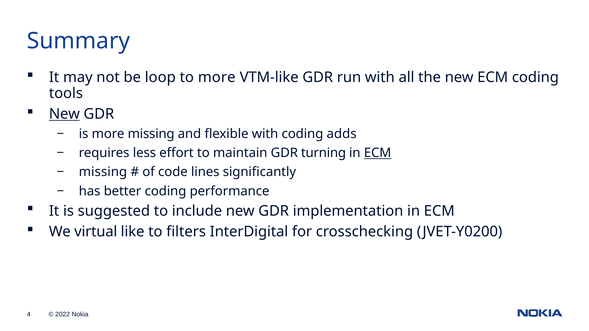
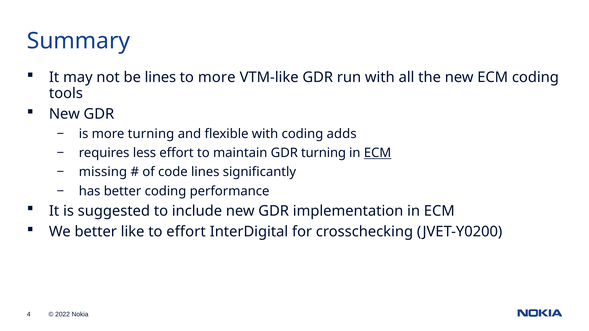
be loop: loop -> lines (160, 77)
New underline: present -> none (64, 114)
more missing: missing -> turning (151, 134)
We virtual: virtual -> better (96, 232)
to filters: filters -> effort (186, 232)
